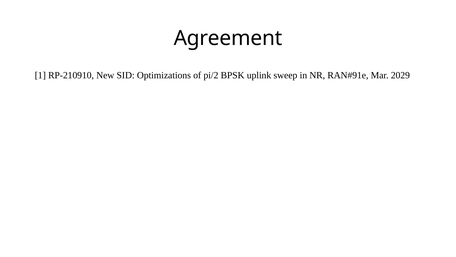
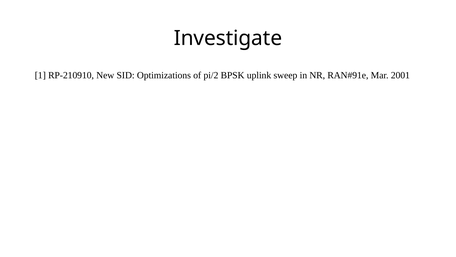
Agreement: Agreement -> Investigate (228, 38)
2029: 2029 -> 2001 (400, 75)
